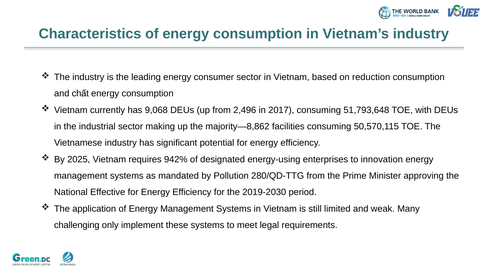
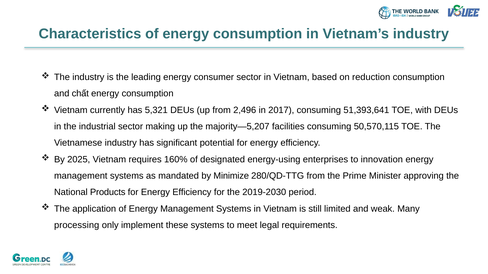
9,068: 9,068 -> 5,321 (156, 110)
51,793,648: 51,793,648 -> 51,393,641 (366, 110)
majority—8,862: majority—8,862 -> majority—5,207 (237, 127)
942%: 942% -> 160% (176, 160)
Pollution: Pollution -> Minimize (231, 176)
Effective: Effective -> Products (108, 193)
challenging: challenging -> processing (77, 226)
